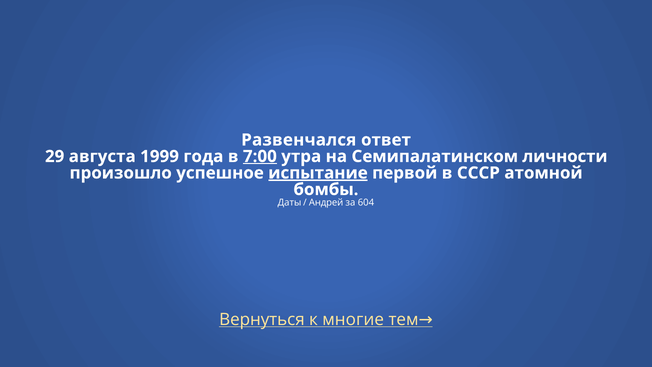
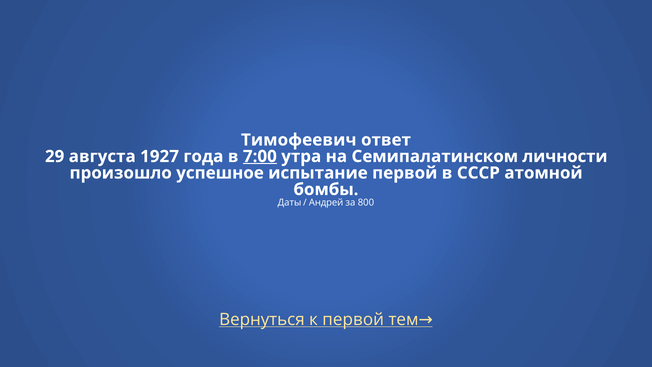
Развенчался: Развенчался -> Тимофеевич (299, 140)
1999: 1999 -> 1927 (160, 156)
испытание underline: present -> none (318, 173)
604: 604 -> 800 (366, 202)
к многие: многие -> первой (353, 320)
